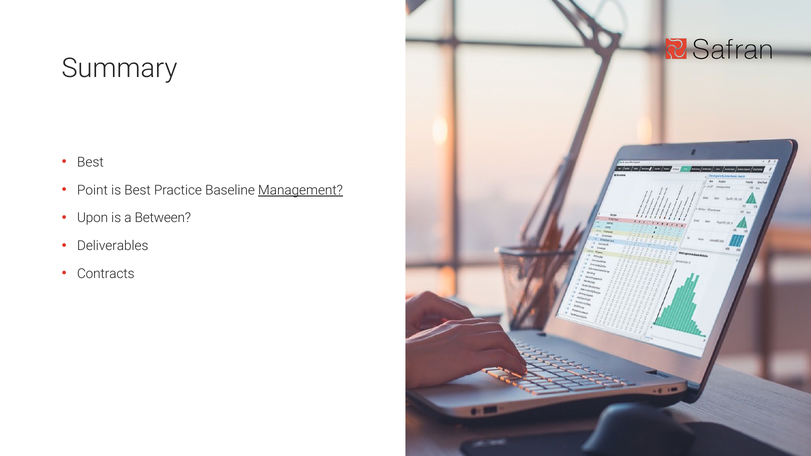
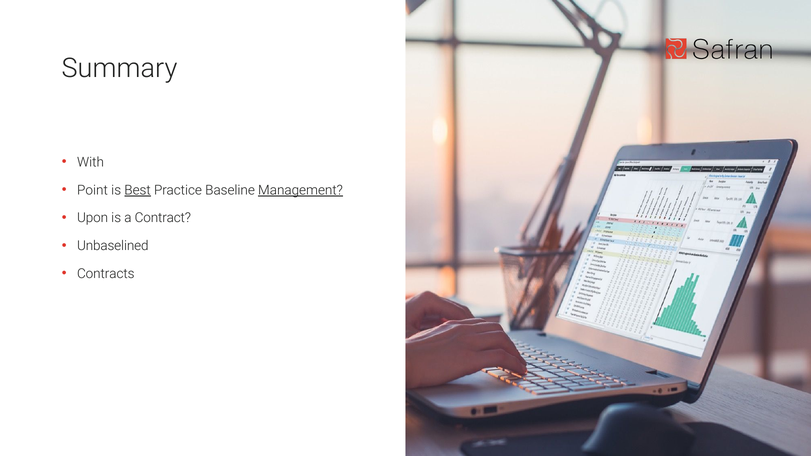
Best: Best -> With (90, 162)
Best underline: none -> present (138, 190)
Between: Between -> Contract (163, 218)
Deliverables: Deliverables -> Unbaselined (113, 246)
